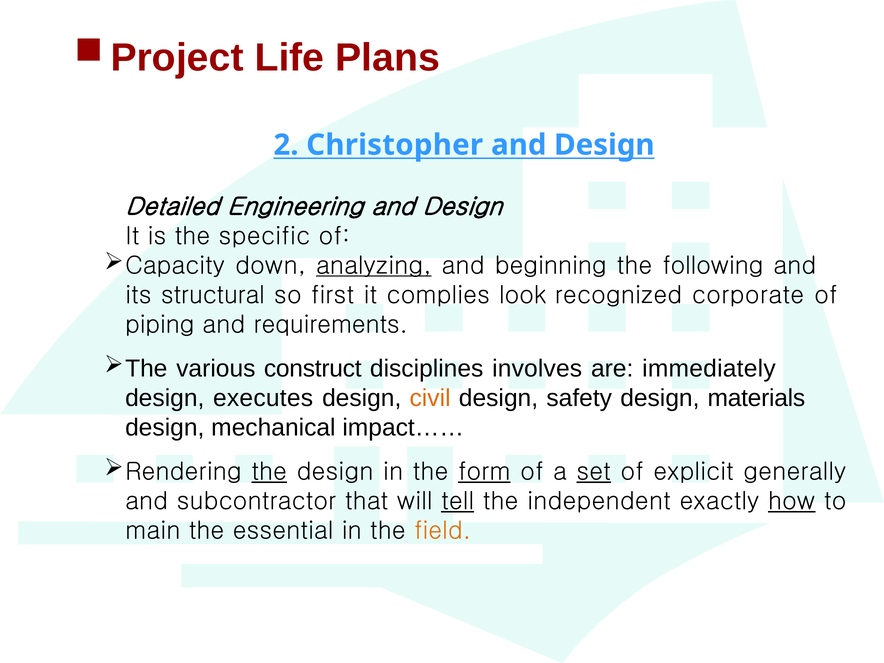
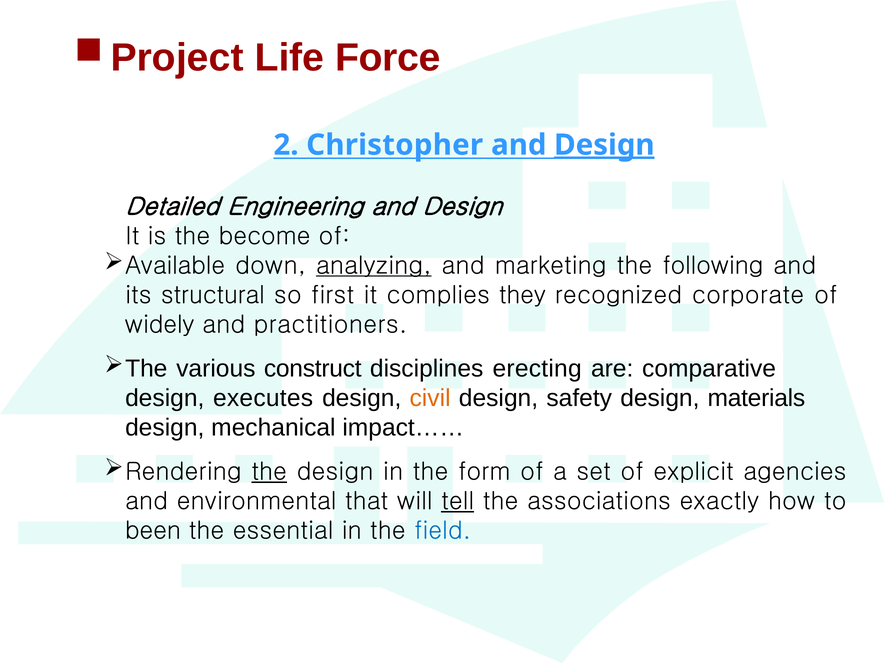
Plans: Plans -> Force (388, 58)
Design underline: none -> present (604, 145)
specific: specific -> become (265, 236)
Capacity: Capacity -> Available (175, 265)
beginning: beginning -> marketing (551, 265)
look: look -> they (523, 295)
piping: piping -> widely (160, 324)
requirements: requirements -> practitioners (330, 324)
involves: involves -> erecting (537, 369)
immediately: immediately -> comparative (709, 369)
form underline: present -> none (484, 472)
set underline: present -> none (594, 472)
generally: generally -> agencies (795, 472)
subcontractor: subcontractor -> environmental (257, 501)
independent: independent -> associations (599, 501)
how underline: present -> none (792, 501)
main: main -> been (153, 531)
field colour: orange -> blue (442, 531)
